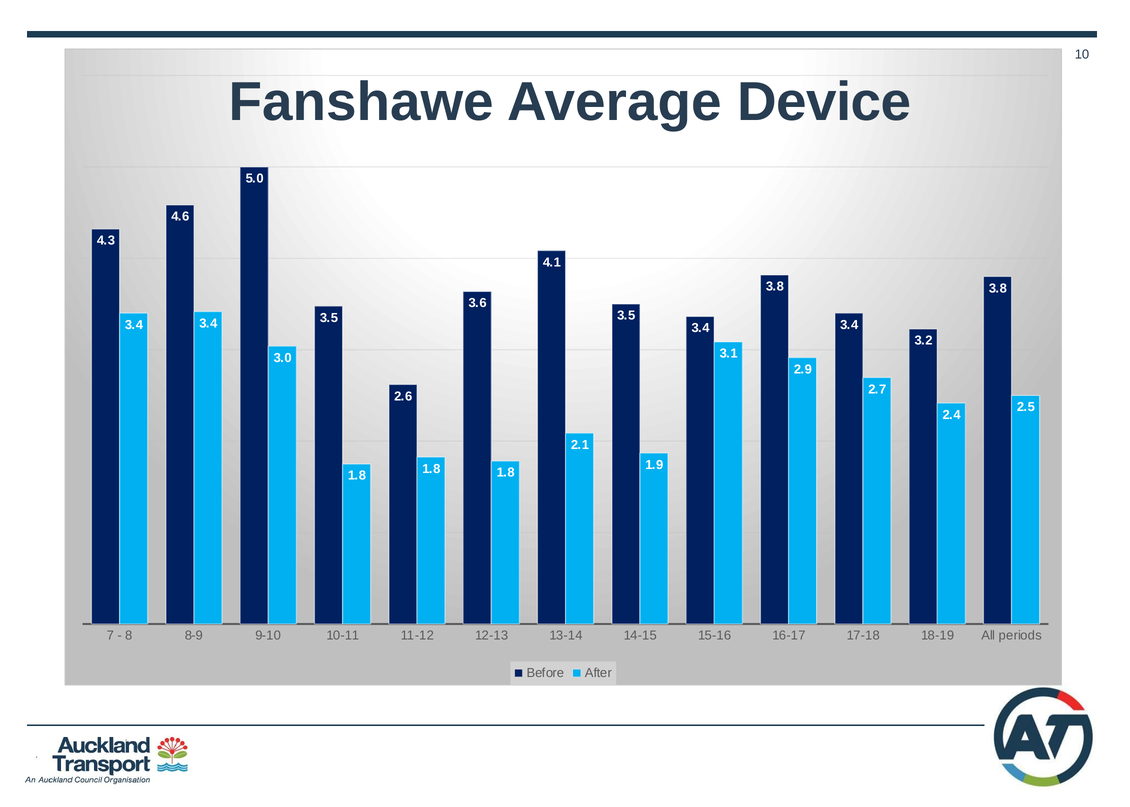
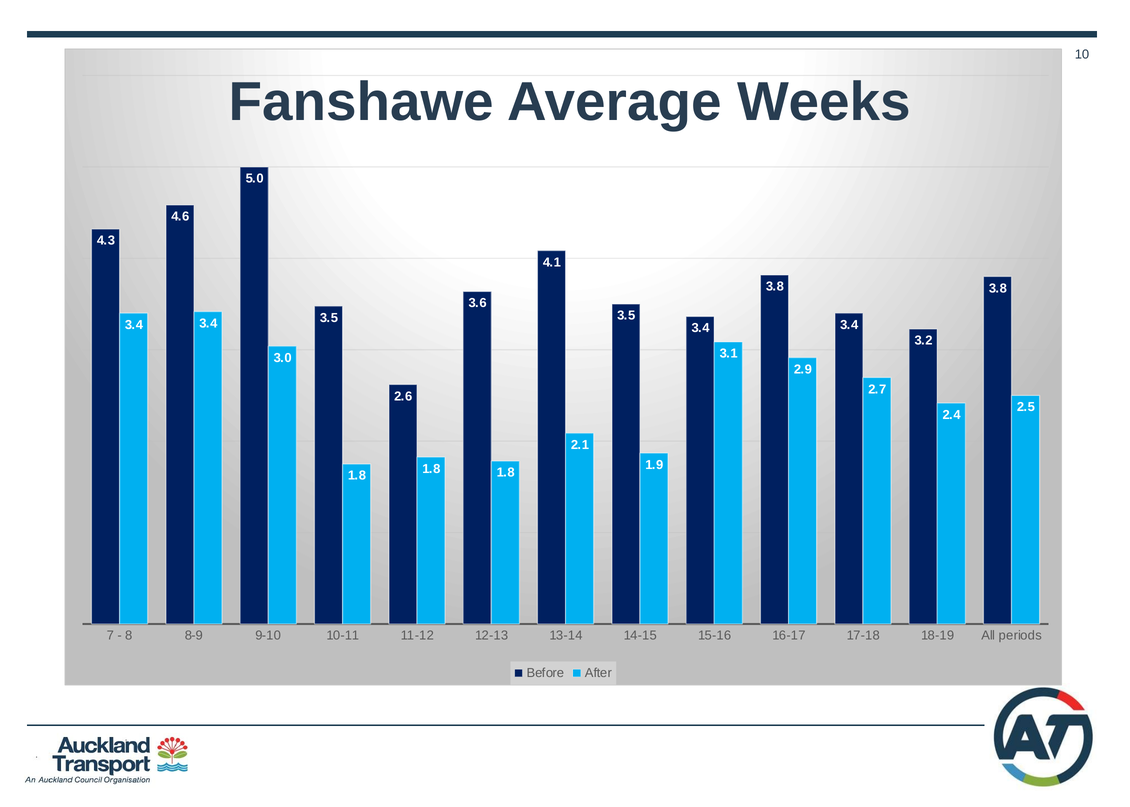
Device: Device -> Weeks (824, 102)
